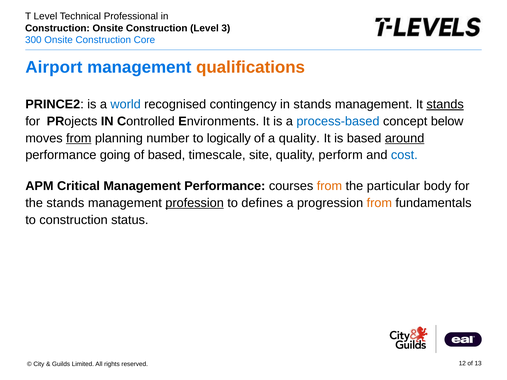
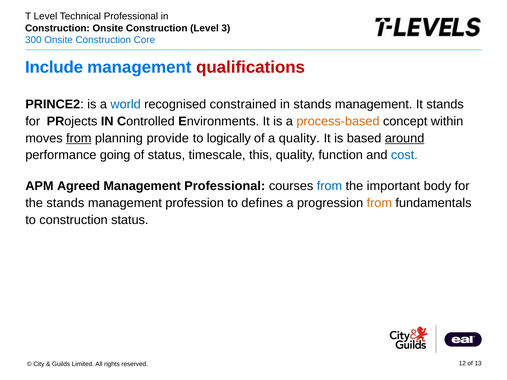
Airport: Airport -> Include (54, 67)
qualifications colour: orange -> red (251, 67)
contingency: contingency -> constrained (243, 104)
stands underline: present -> none (445, 104)
process-based colour: blue -> orange (338, 121)
below: below -> within (447, 121)
number: number -> provide (168, 138)
of based: based -> status (166, 155)
site: site -> this (261, 155)
perform: perform -> function (341, 155)
Critical: Critical -> Agreed (79, 186)
Management Performance: Performance -> Professional (225, 186)
from colour: orange -> blue (329, 186)
particular: particular -> important (393, 186)
profession underline: present -> none (195, 203)
